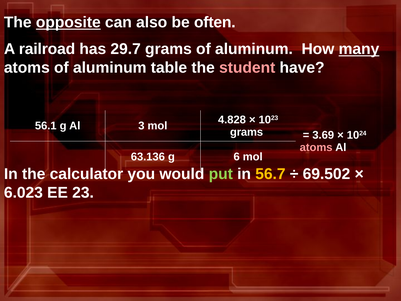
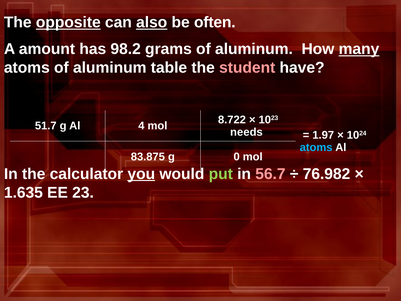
also underline: none -> present (152, 22)
railroad: railroad -> amount (47, 49)
29.7: 29.7 -> 98.2 (126, 49)
4.828: 4.828 -> 8.722 (232, 120)
56.1: 56.1 -> 51.7 (46, 126)
3: 3 -> 4 (141, 126)
grams: grams -> needs (246, 132)
3.69: 3.69 -> 1.97 (323, 135)
atoms colour: pink -> light blue (316, 147)
63.136: 63.136 -> 83.875 (148, 157)
6: 6 -> 0 (237, 157)
you underline: none -> present (141, 174)
56.7 colour: yellow -> pink (270, 174)
69.502: 69.502 -> 76.982 (327, 174)
6.023: 6.023 -> 1.635 (23, 192)
